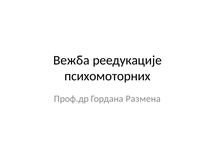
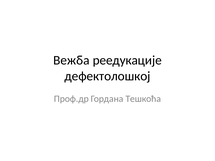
психомоторних: психомоторних -> дефектолошкој (107, 76)
Размена: Размена -> Тешкоћа (143, 99)
